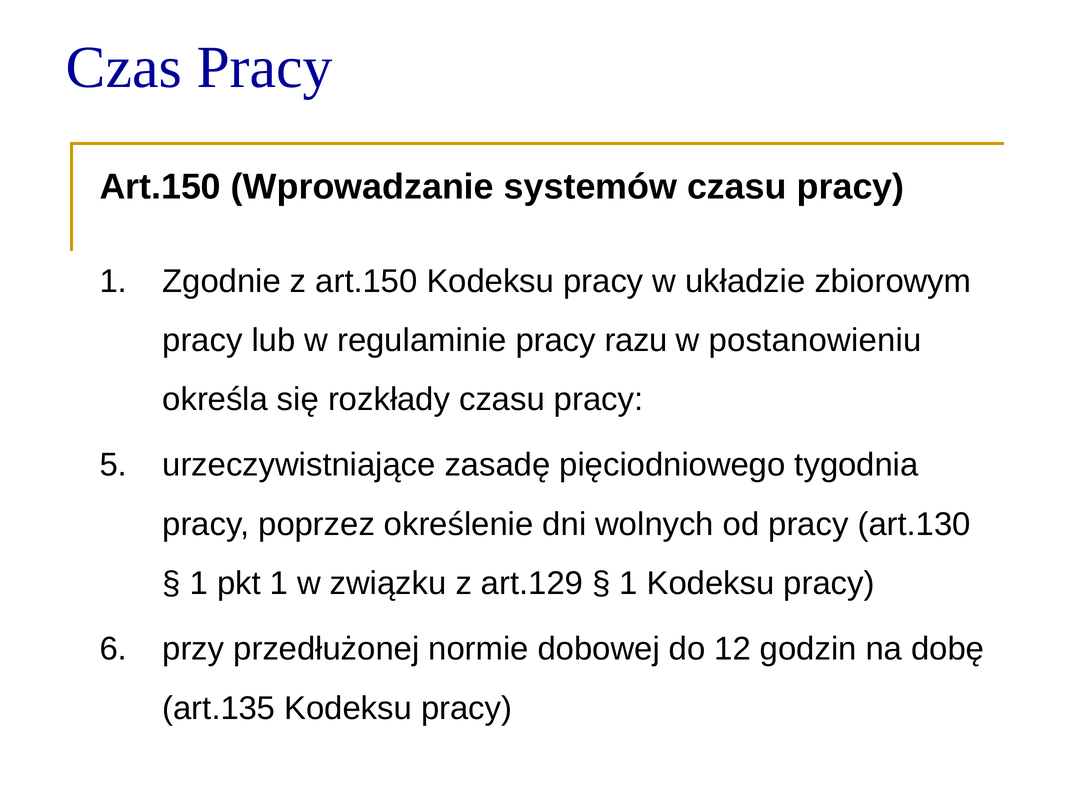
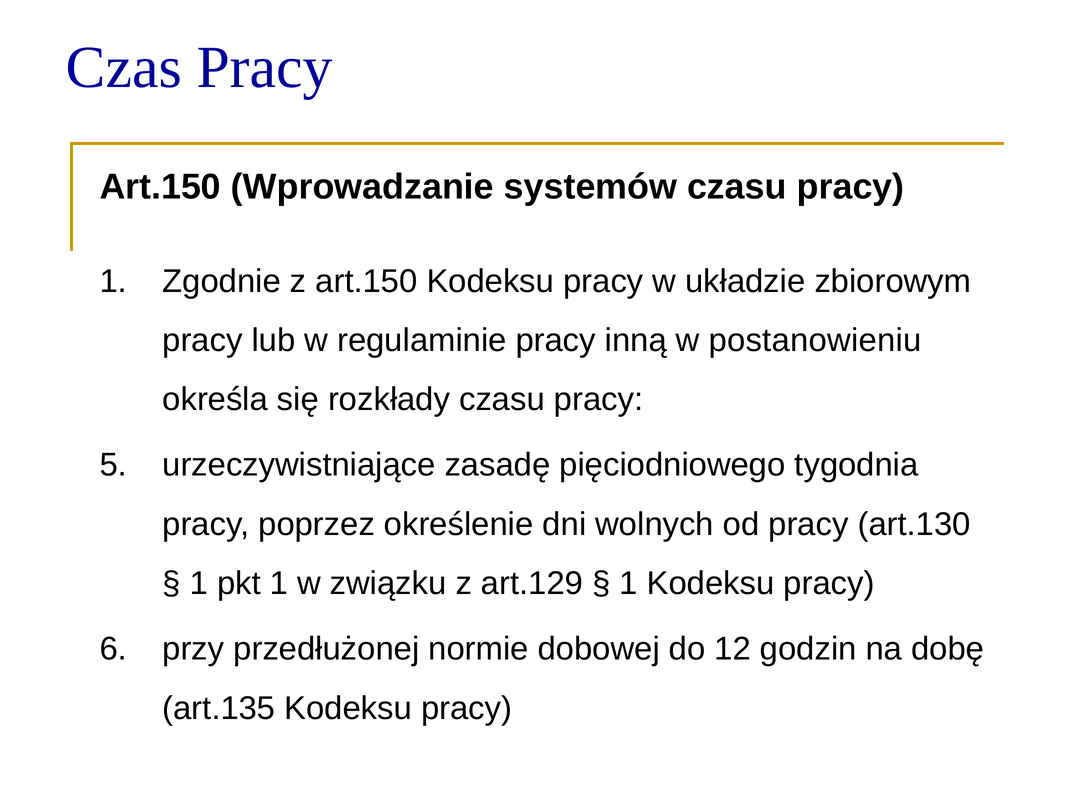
razu: razu -> inną (636, 340)
